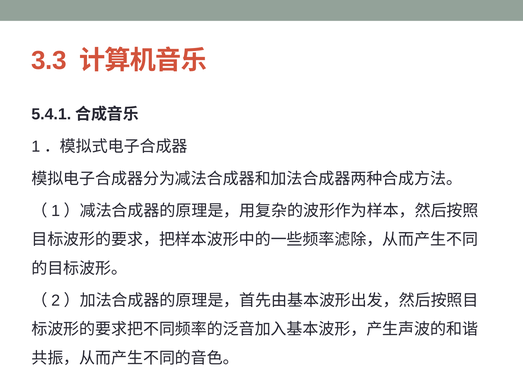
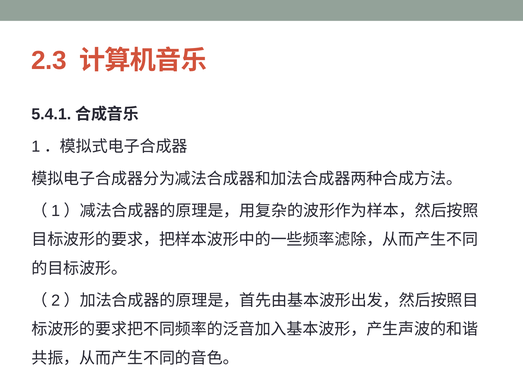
3.3: 3.3 -> 2.3 (49, 61)
